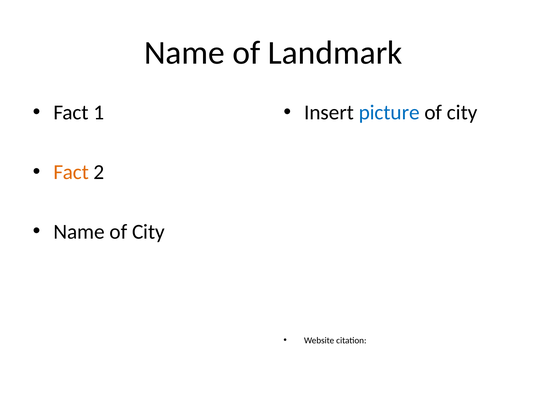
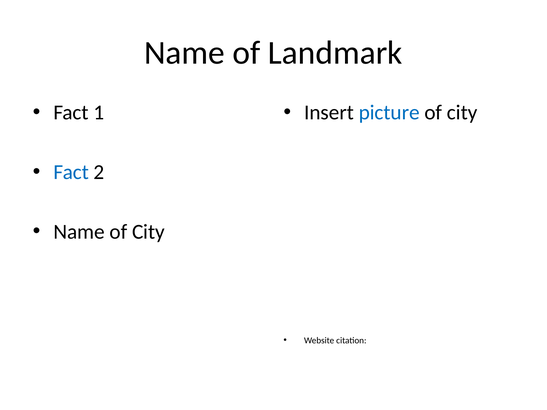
Fact colour: orange -> blue (71, 172)
